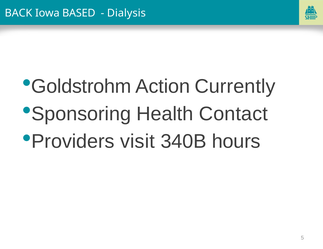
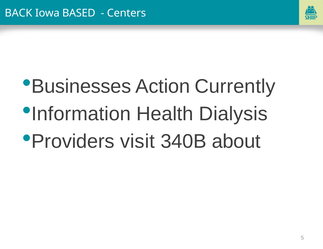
Dialysis: Dialysis -> Centers (127, 13)
Goldstrohm: Goldstrohm -> Businesses (81, 87)
Sponsoring: Sponsoring -> Information (81, 114)
Contact: Contact -> Dialysis (233, 114)
hours: hours -> about (236, 142)
